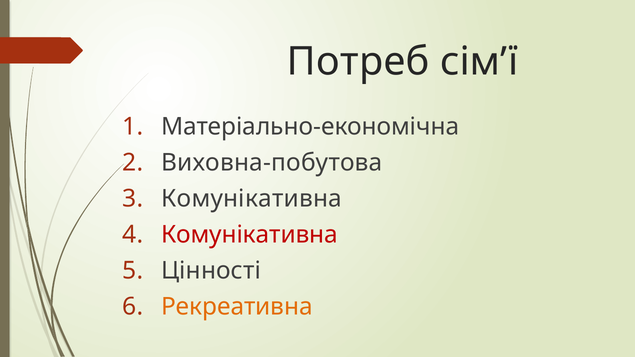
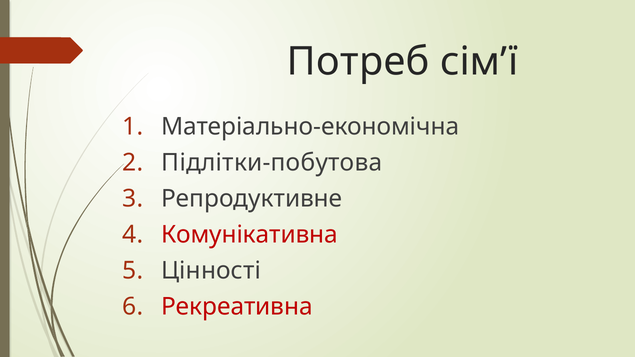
Виховна-побутова: Виховна-побутова -> Підлітки-побутова (272, 163)
Комунікативна: Комунікативна -> Репродуктивне (252, 199)
Рекреативна colour: orange -> red (237, 307)
